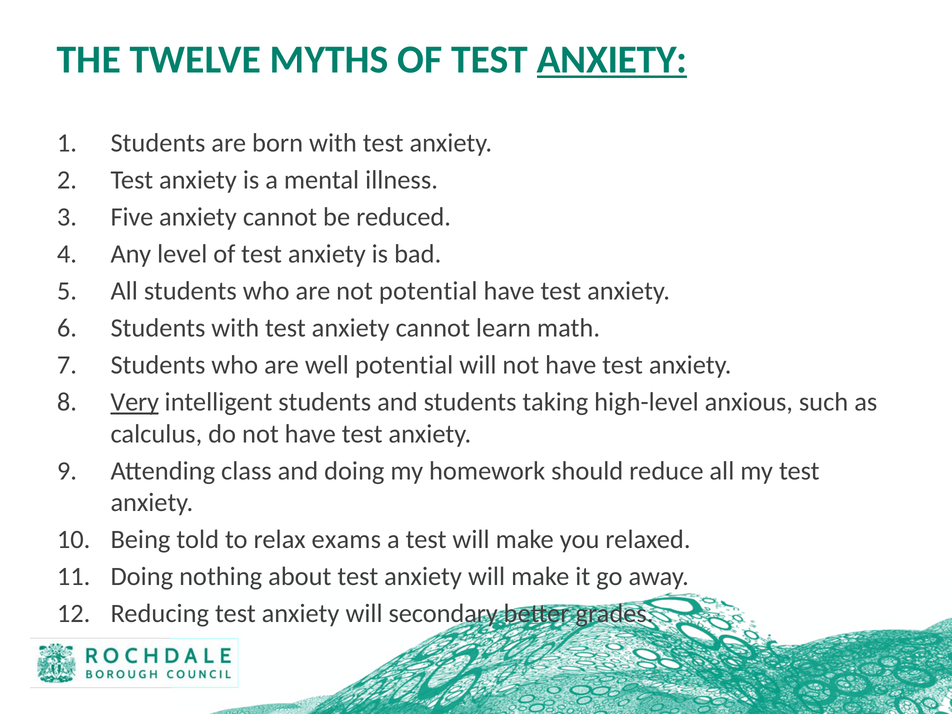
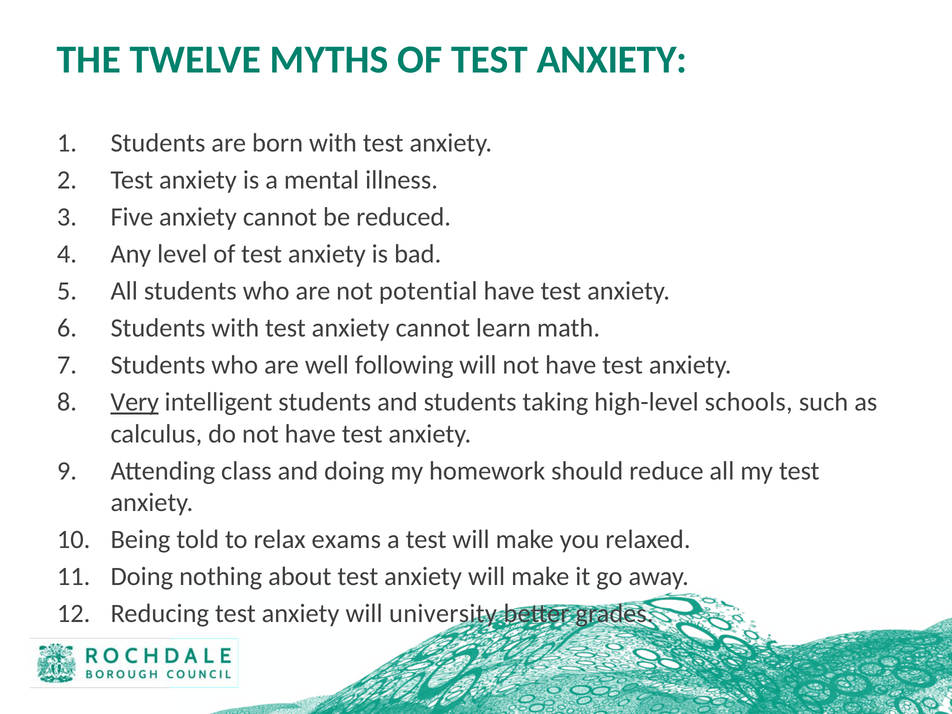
ANXIETY underline: present -> none (612, 60)
well potential: potential -> following (404, 365)
anxious: anxious -> schools (749, 402)
secondary: secondary -> university (443, 614)
